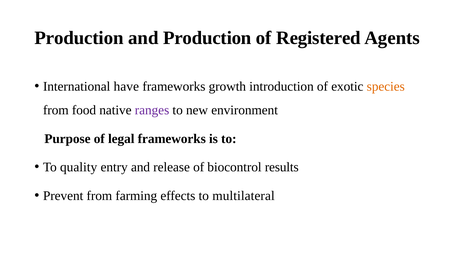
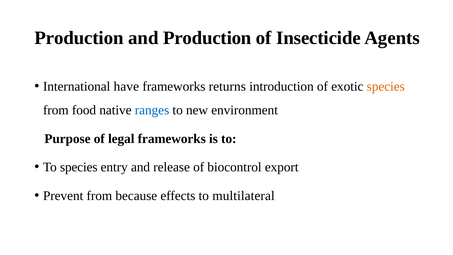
Registered: Registered -> Insecticide (319, 38)
growth: growth -> returns (227, 86)
ranges colour: purple -> blue (152, 110)
To quality: quality -> species (79, 167)
results: results -> export (282, 167)
farming: farming -> because (136, 196)
